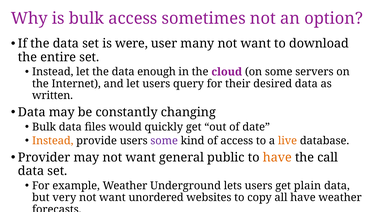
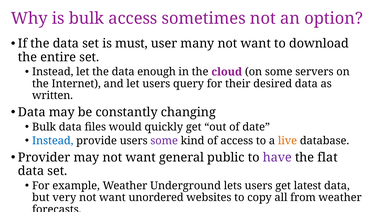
were: were -> must (132, 43)
Instead colour: orange -> blue (53, 140)
have colour: orange -> purple (277, 157)
call: call -> flat (328, 157)
plain: plain -> latest (308, 185)
all have: have -> from (303, 197)
